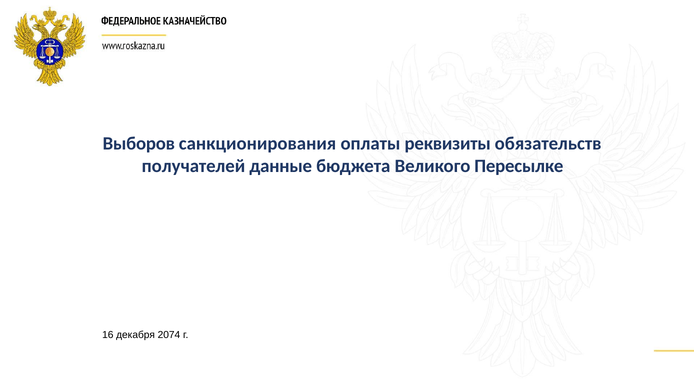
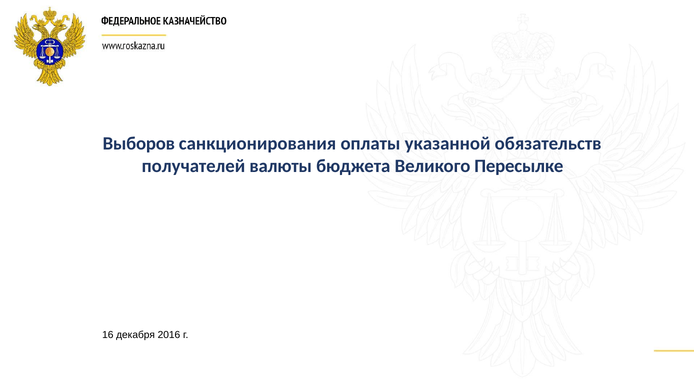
реквизиты: реквизиты -> указанной (448, 143)
данные: данные -> валюты (281, 166)
2074: 2074 -> 2016 (169, 335)
